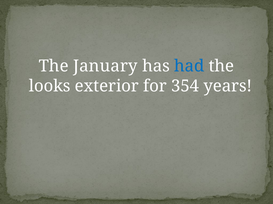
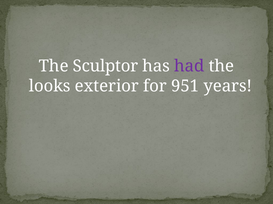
January: January -> Sculptor (105, 66)
had colour: blue -> purple (189, 66)
354: 354 -> 951 (185, 86)
